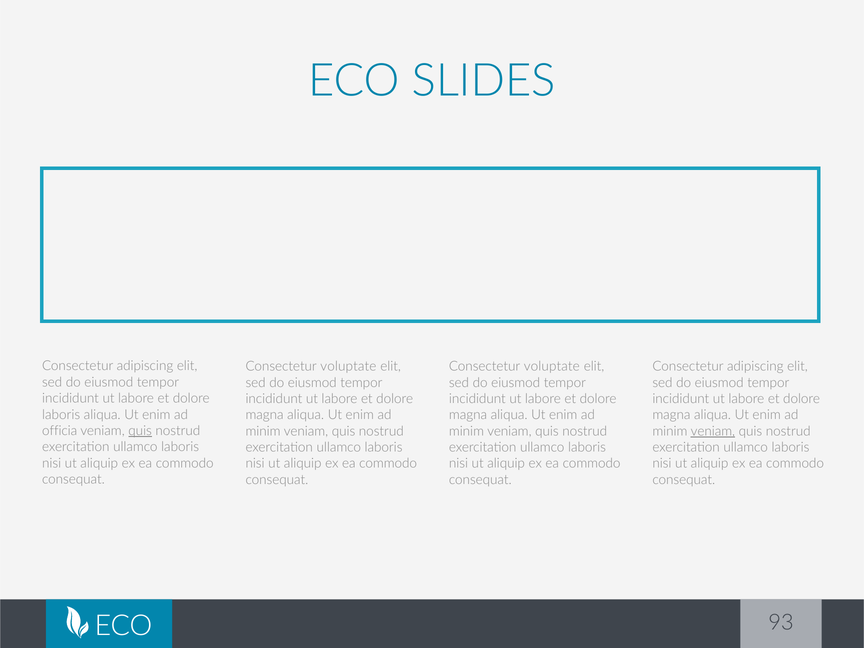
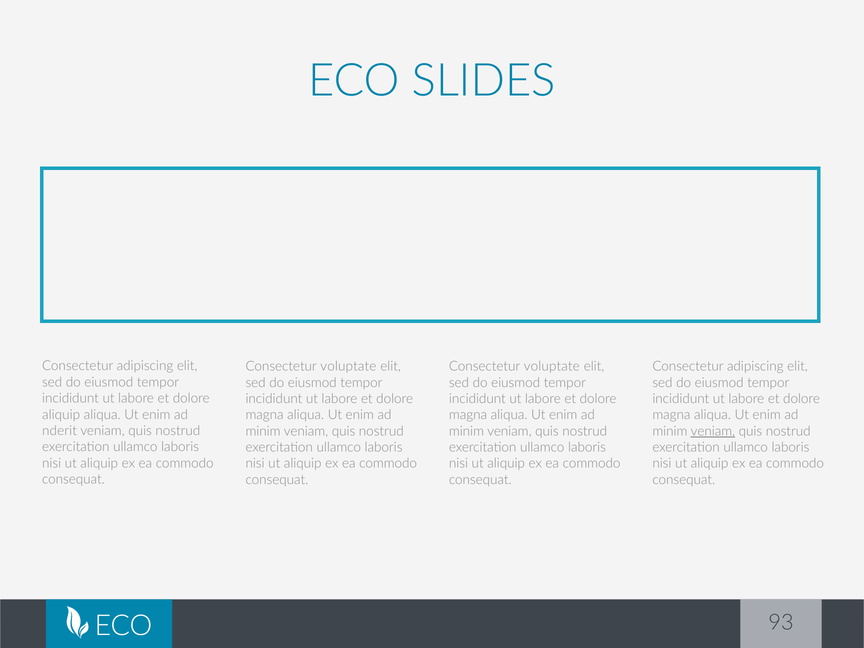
laboris: laboris -> aliquip (61, 415)
officia: officia -> nderit (60, 431)
quis underline: present -> none (140, 431)
